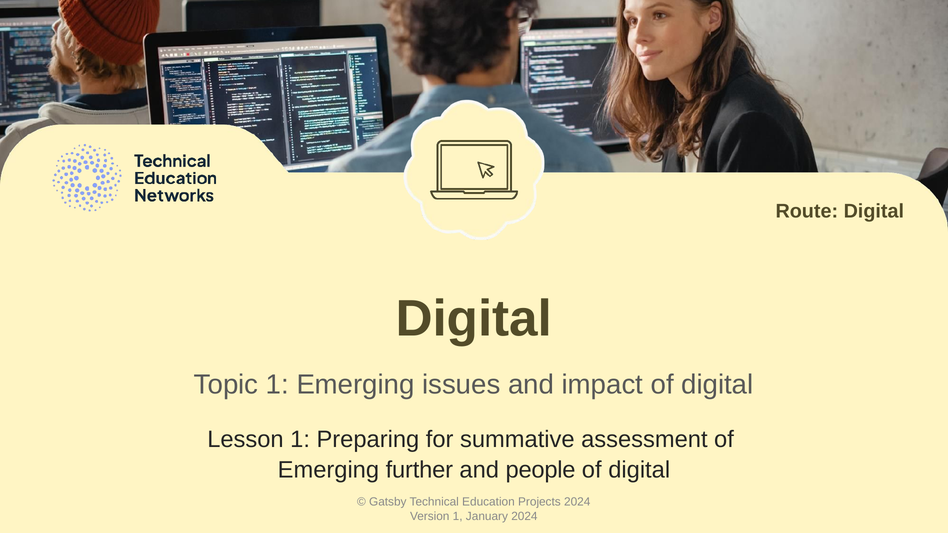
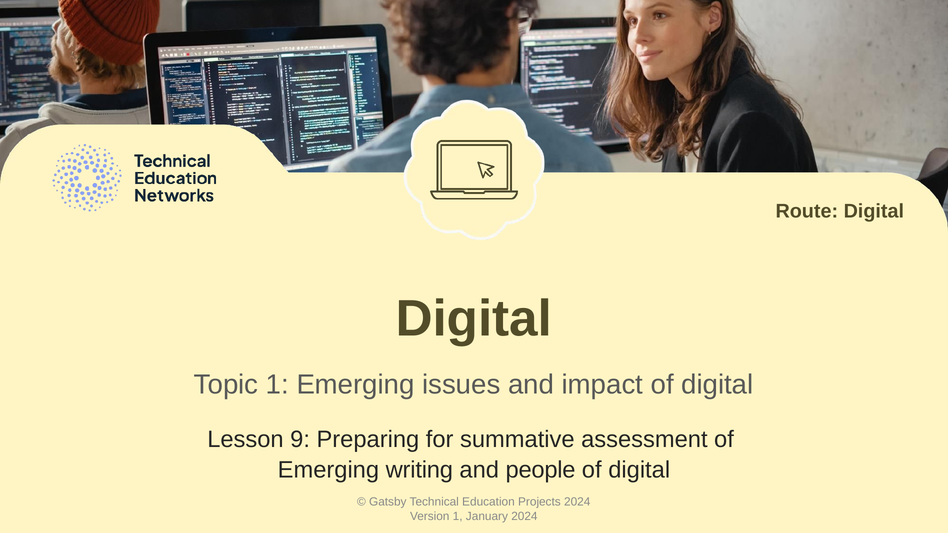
Lesson 1: 1 -> 9 (300, 440)
further: further -> writing (419, 470)
